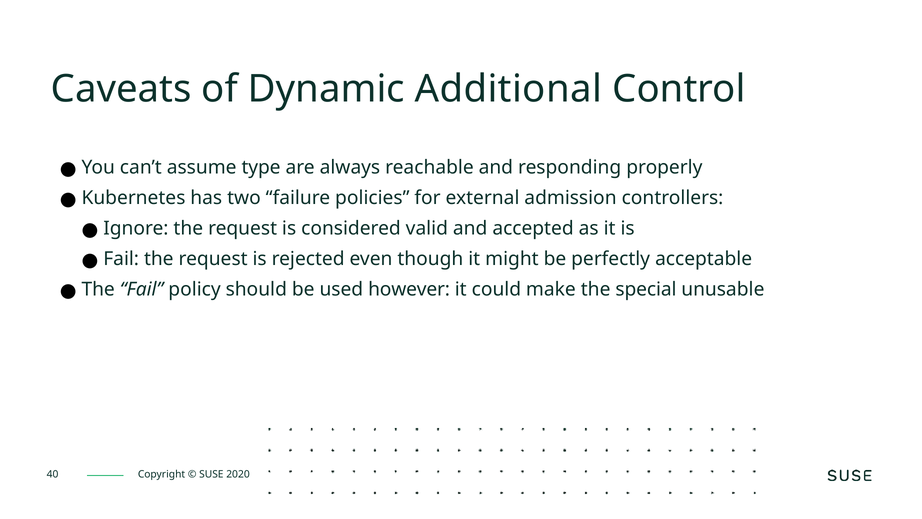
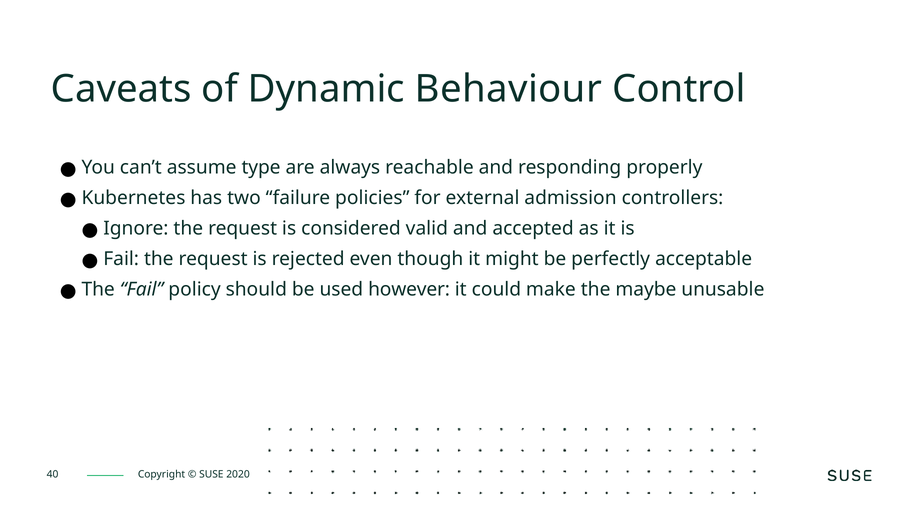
Additional: Additional -> Behaviour (508, 89)
special: special -> maybe (646, 289)
